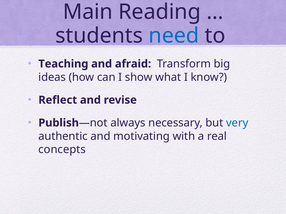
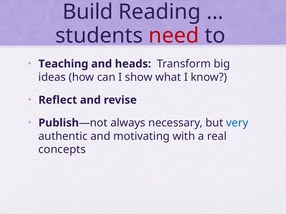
Main: Main -> Build (88, 12)
need colour: blue -> red (174, 36)
afraid: afraid -> heads (133, 64)
